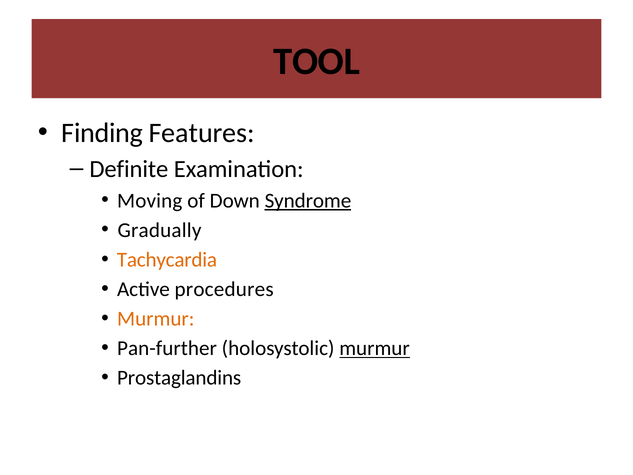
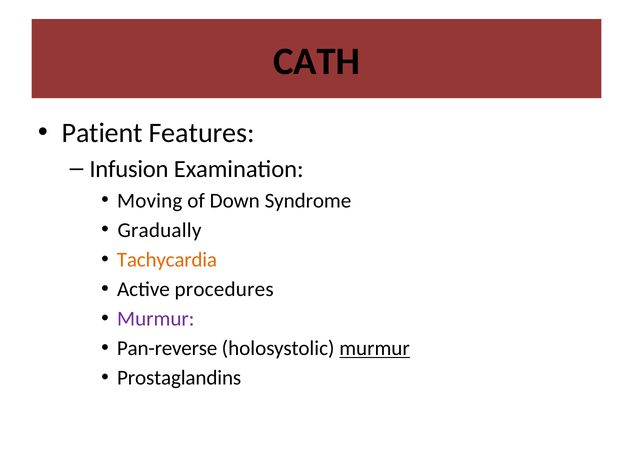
TOOL: TOOL -> CATH (317, 61)
Finding: Finding -> Patient (102, 133)
Definite: Definite -> Infusion (129, 169)
Syndrome underline: present -> none (308, 201)
Murmur colour: orange -> purple (156, 319)
Pan-further: Pan-further -> Pan-reverse (167, 348)
